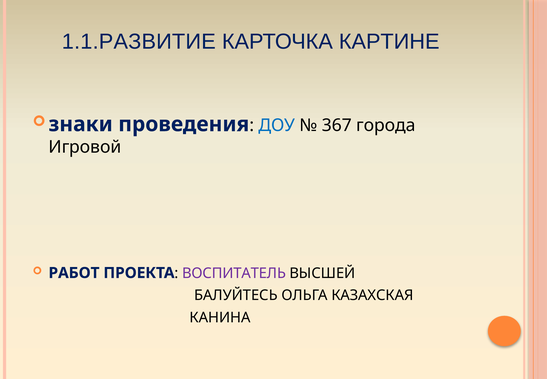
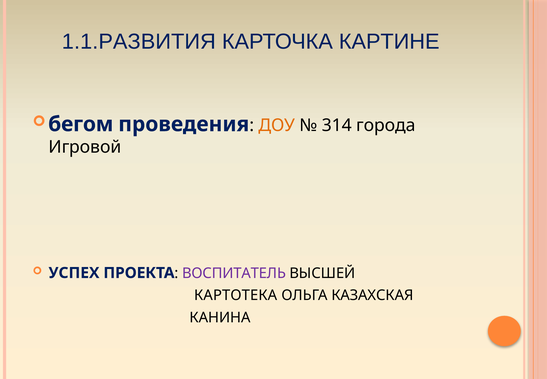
1.1.РАЗВИТИЕ: 1.1.РАЗВИТИЕ -> 1.1.РАЗВИТИЯ (139, 42)
знаки: знаки -> бегом (81, 124)
ДОУ colour: blue -> orange (277, 125)
367: 367 -> 314 (337, 125)
РАБОТ: РАБОТ -> УСПЕХ (74, 273)
БАЛУЙТЕСЬ: БАЛУЙТЕСЬ -> КАРТОТЕКА (236, 295)
